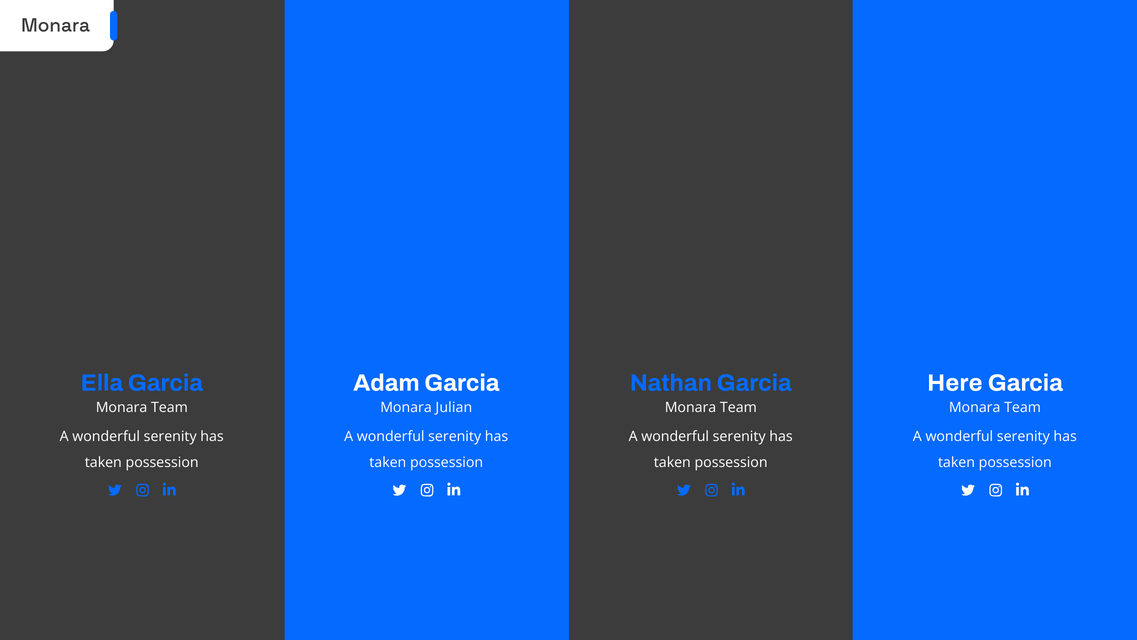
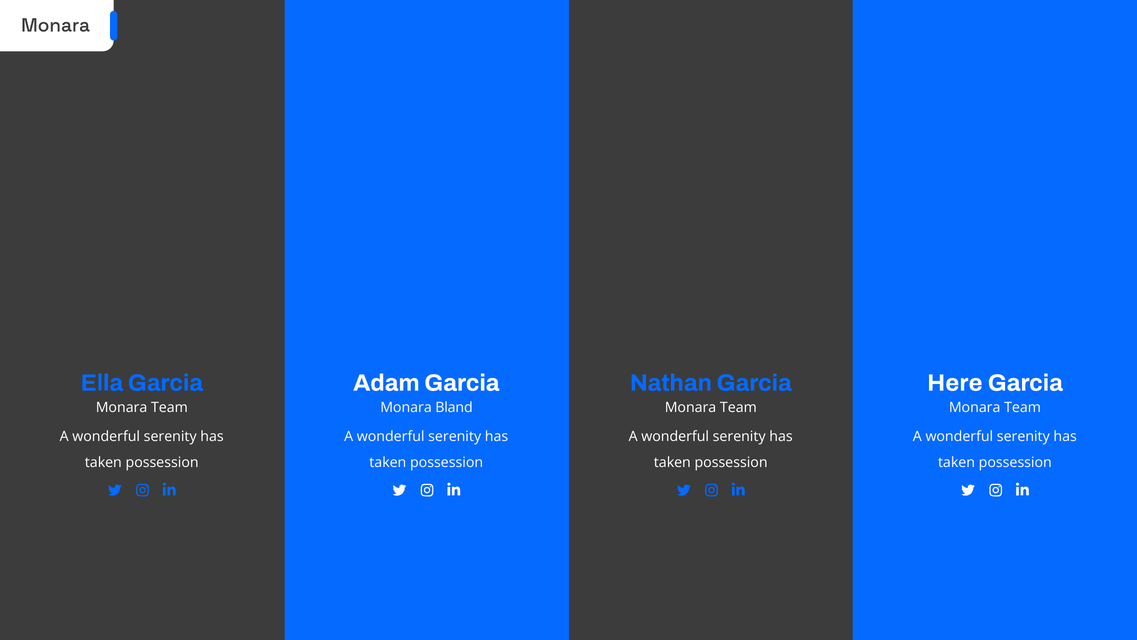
Julian: Julian -> Bland (454, 407)
